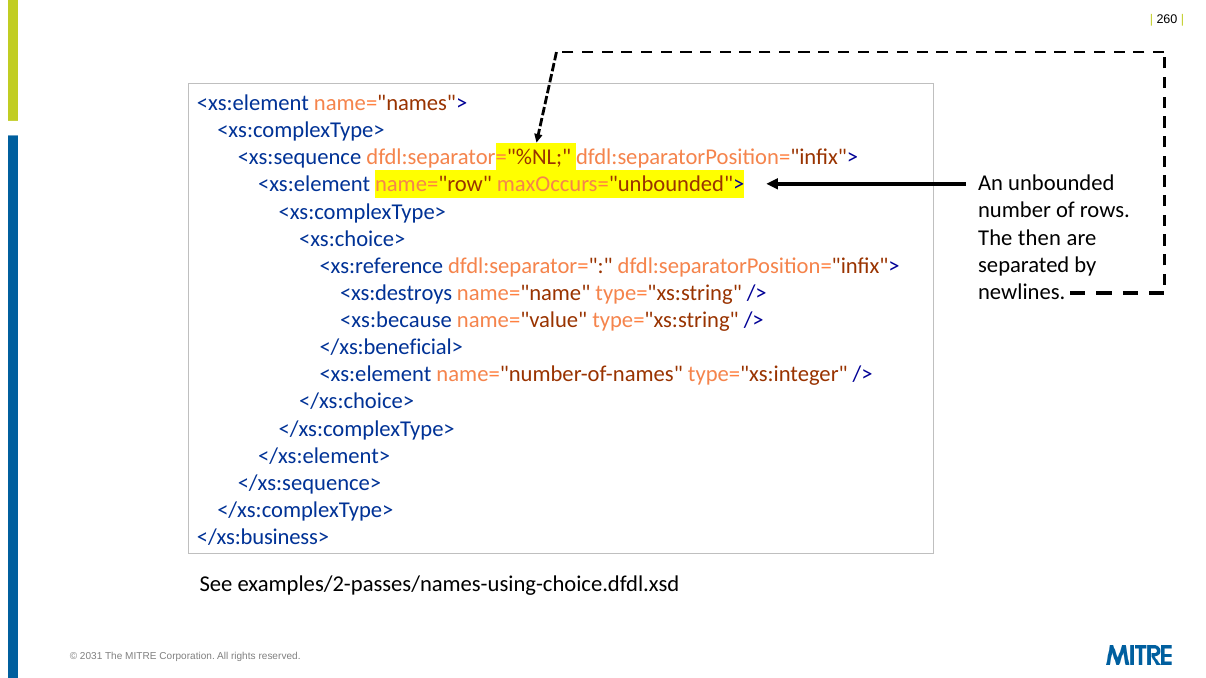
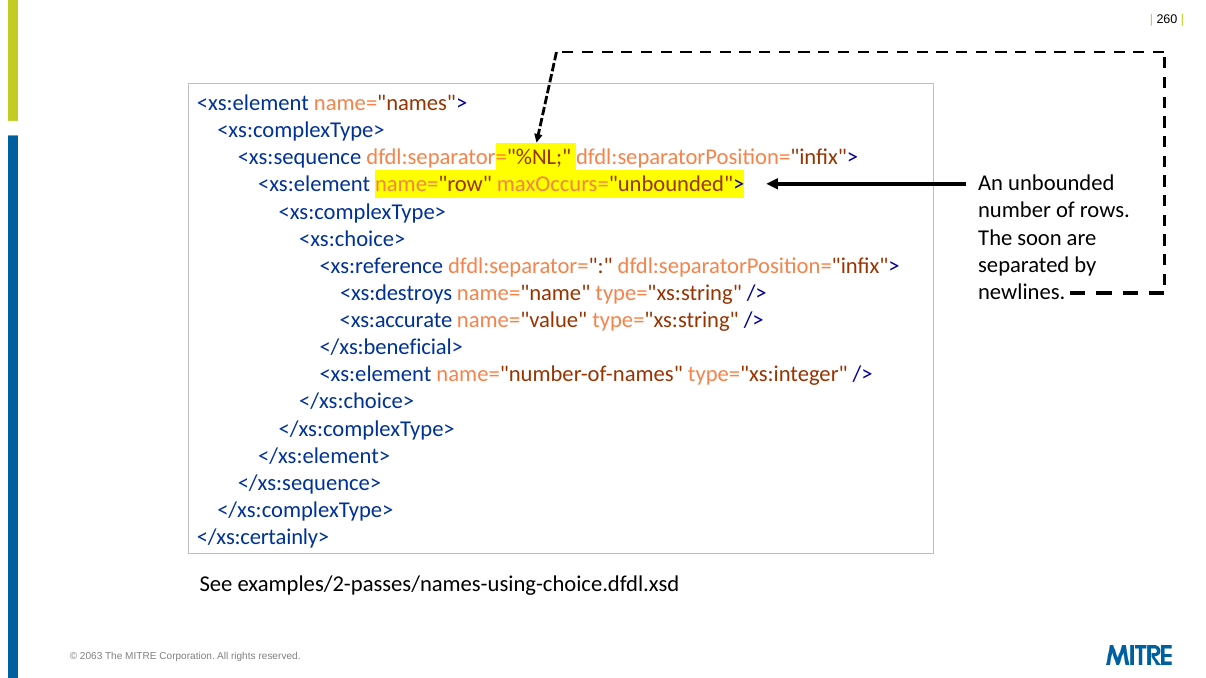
then: then -> soon (1040, 238)
<xs:because: <xs:because -> <xs:accurate (396, 320)
</xs:business>: </xs:business> -> </xs:certainly> (263, 537)
2031: 2031 -> 2063 (91, 656)
